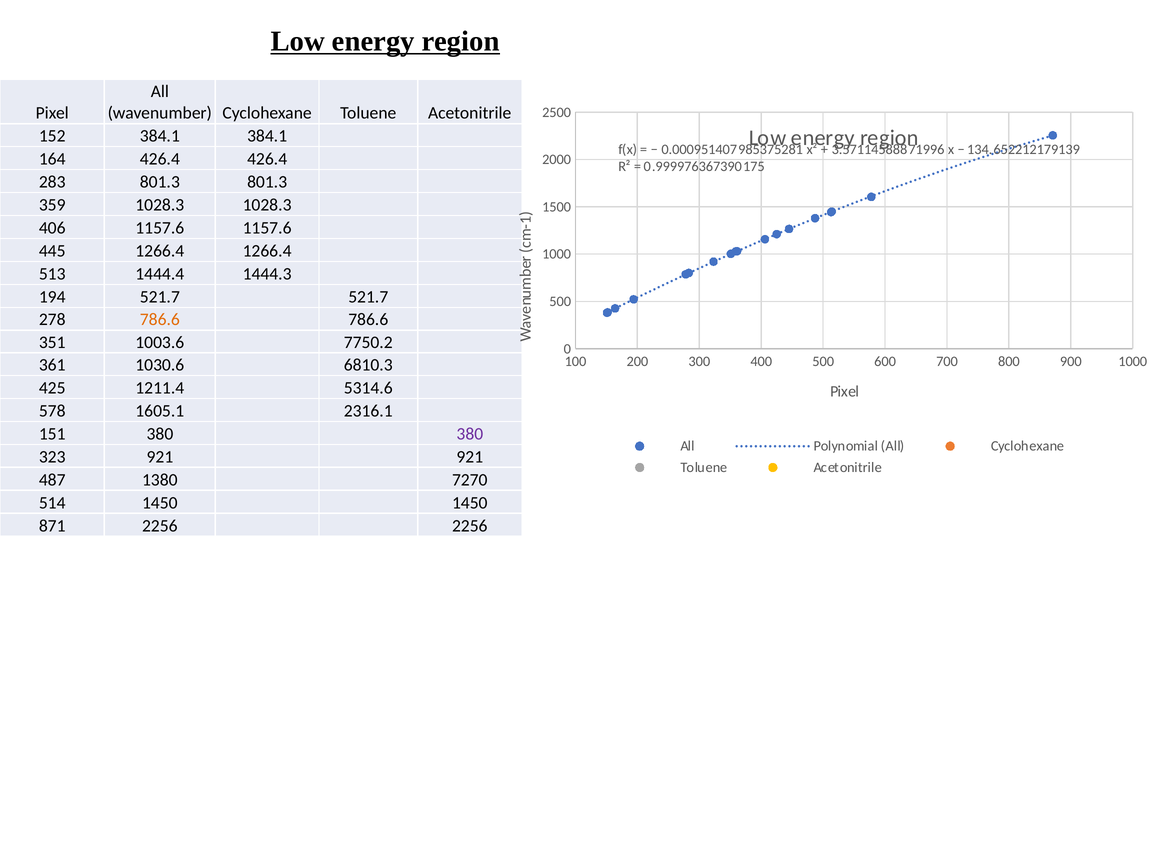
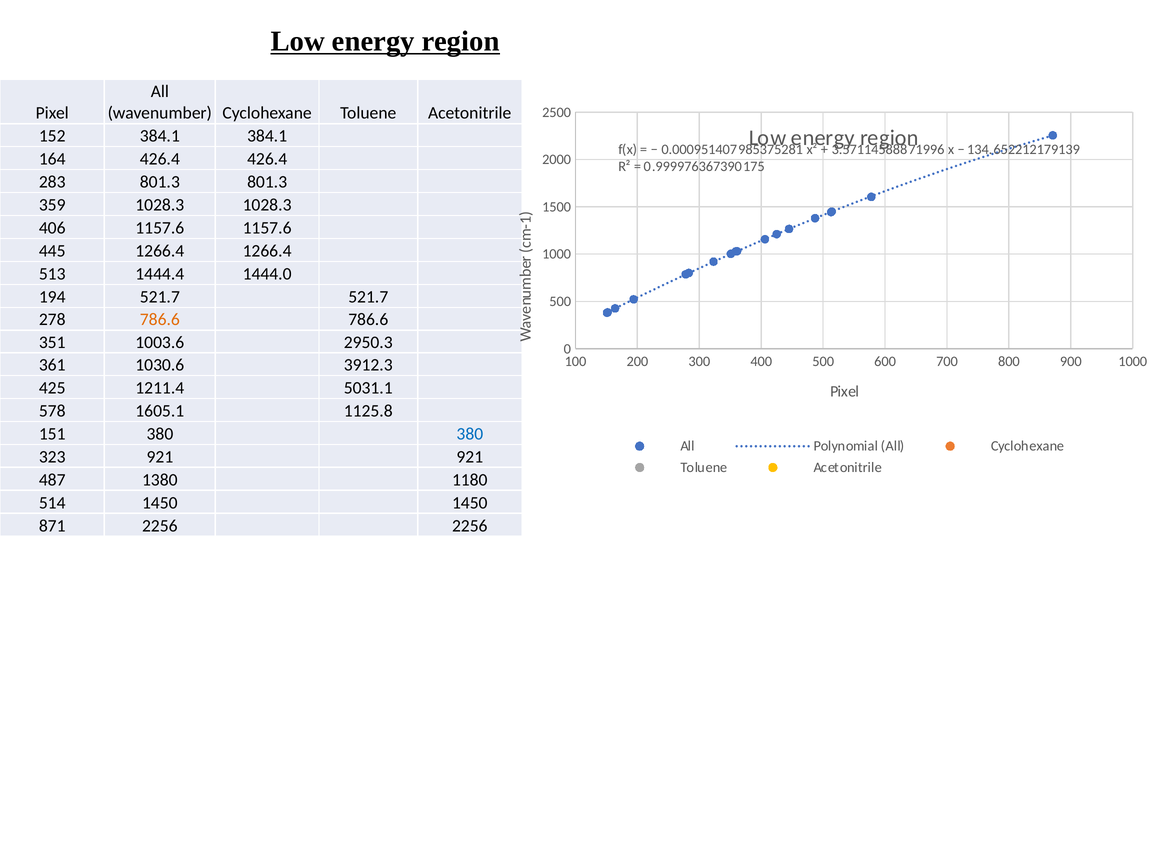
1444.3: 1444.3 -> 1444.0 (267, 274)
7750.2: 7750.2 -> 2950.3 (368, 342)
6810.3: 6810.3 -> 3912.3 (368, 365)
5314.6: 5314.6 -> 5031.1 (368, 388)
2316.1: 2316.1 -> 1125.8 (368, 411)
380 colour: purple -> blue (470, 434)
7270: 7270 -> 1180 (470, 480)
